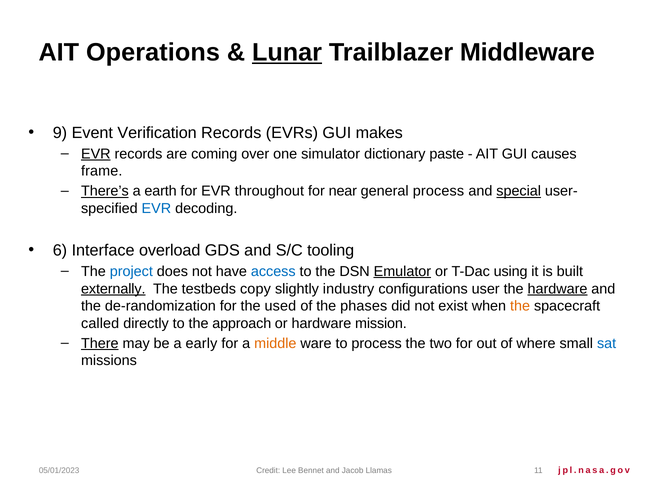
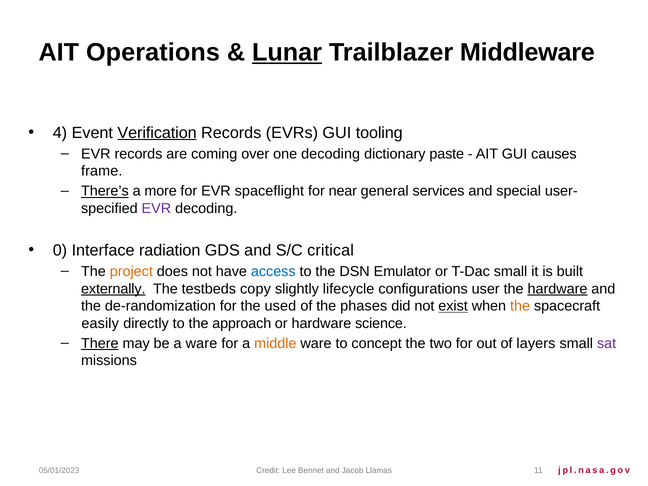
9: 9 -> 4 (60, 133)
Verification underline: none -> present (157, 133)
makes: makes -> tooling (379, 133)
EVR underline: present -> none (96, 154)
one simulator: simulator -> decoding (331, 154)
earth: earth -> more (161, 191)
throughout: throughout -> spaceflight (269, 191)
general process: process -> services (439, 191)
special underline: present -> none (519, 191)
EVR colour: blue -> purple (156, 209)
6: 6 -> 0 (60, 250)
overload: overload -> radiation (170, 250)
tooling: tooling -> critical (331, 250)
project colour: blue -> orange (131, 271)
Emulator underline: present -> none (402, 271)
T-Dac using: using -> small (511, 271)
industry: industry -> lifecycle (349, 289)
exist underline: none -> present (453, 306)
called: called -> easily (100, 323)
mission: mission -> science (381, 323)
a early: early -> ware (201, 343)
to process: process -> concept (377, 343)
where: where -> layers (536, 343)
sat colour: blue -> purple (607, 343)
